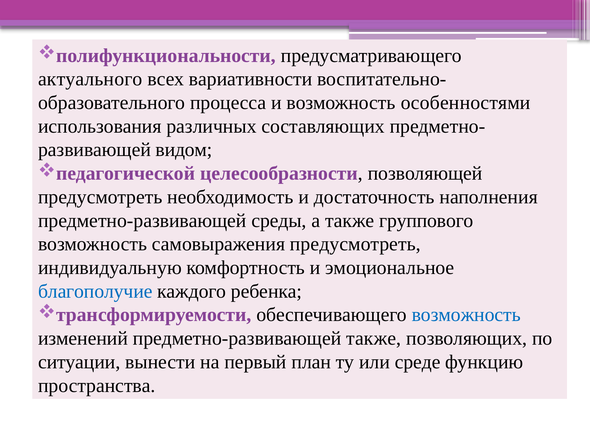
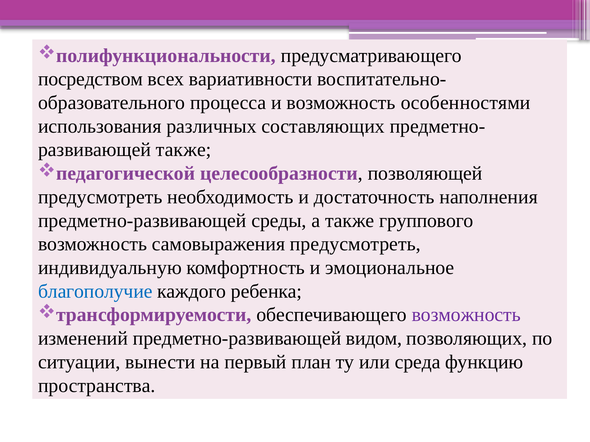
актуального: актуального -> посредством (90, 79)
видом: видом -> также (184, 150)
возможность colour: blue -> purple (466, 315)
предметно-развивающей также: также -> видом (374, 339)
среде: среде -> среда (418, 362)
